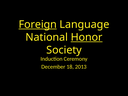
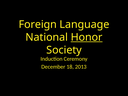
Foreign underline: present -> none (38, 24)
